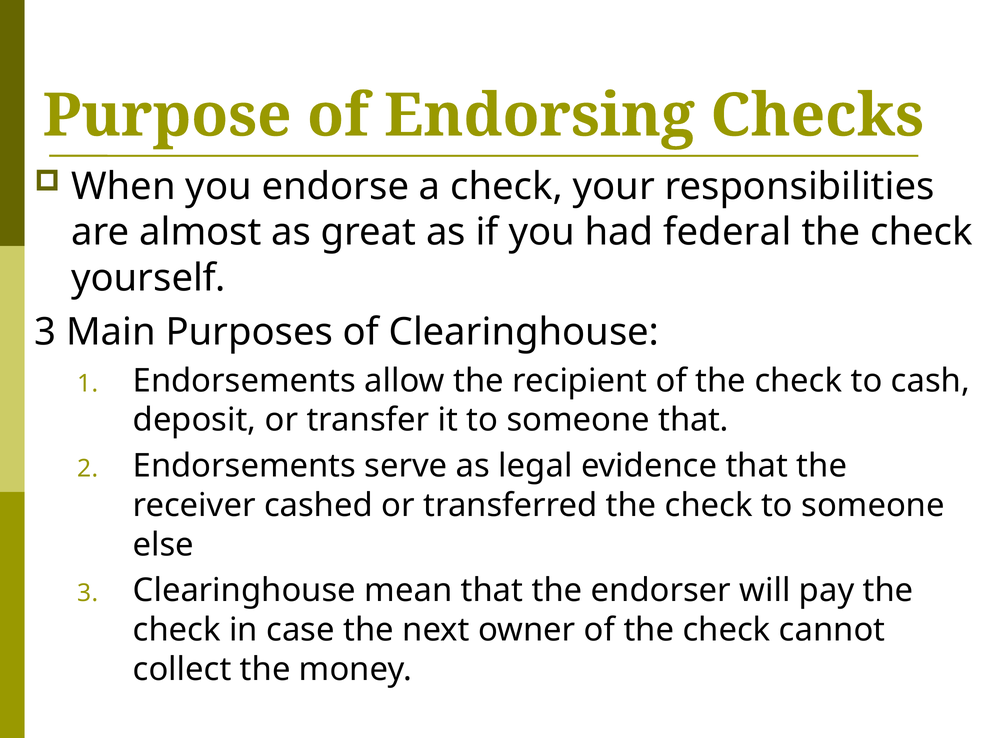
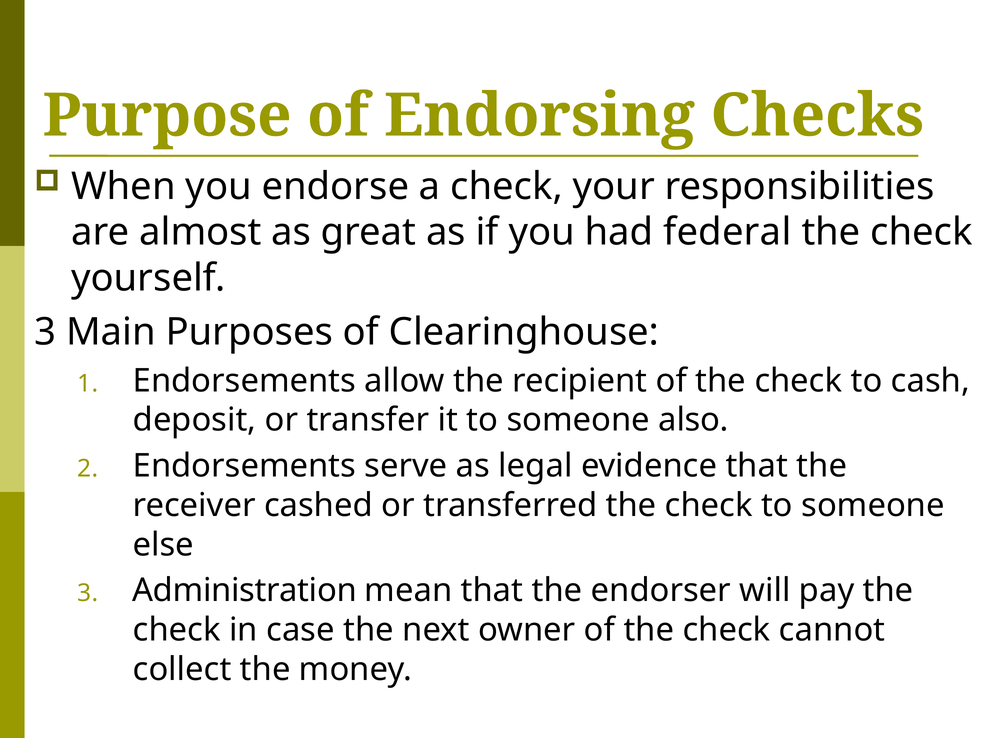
someone that: that -> also (694, 420)
3 Clearinghouse: Clearinghouse -> Administration (245, 591)
